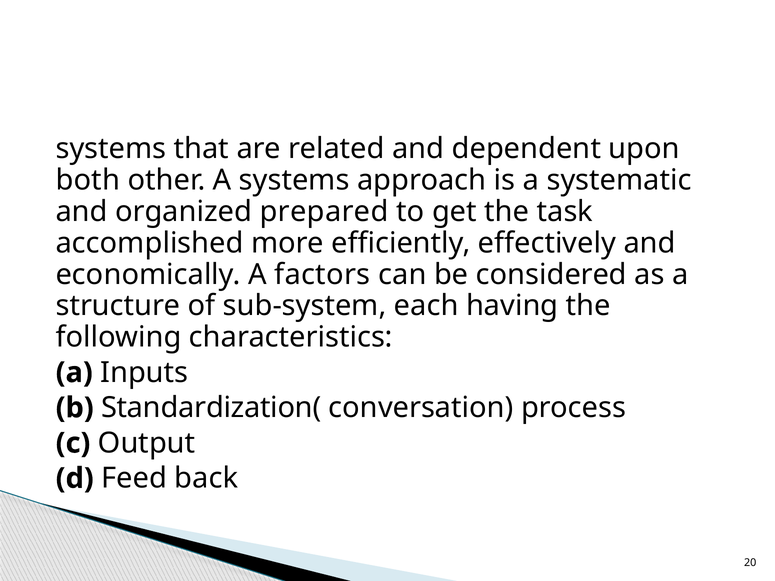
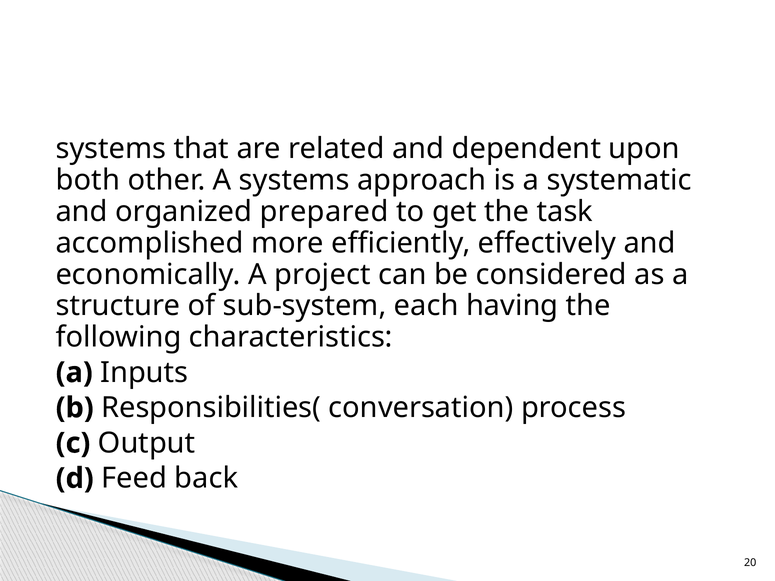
factors: factors -> project (322, 275)
Standardization(: Standardization( -> Responsibilities( (211, 408)
